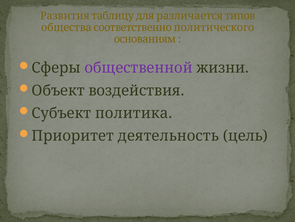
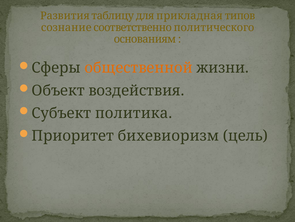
различается: различается -> прикладная (190, 16)
общества: общества -> сознание (66, 27)
общественной colour: purple -> orange (139, 68)
деятельность: деятельность -> бихевиоризм (168, 135)
